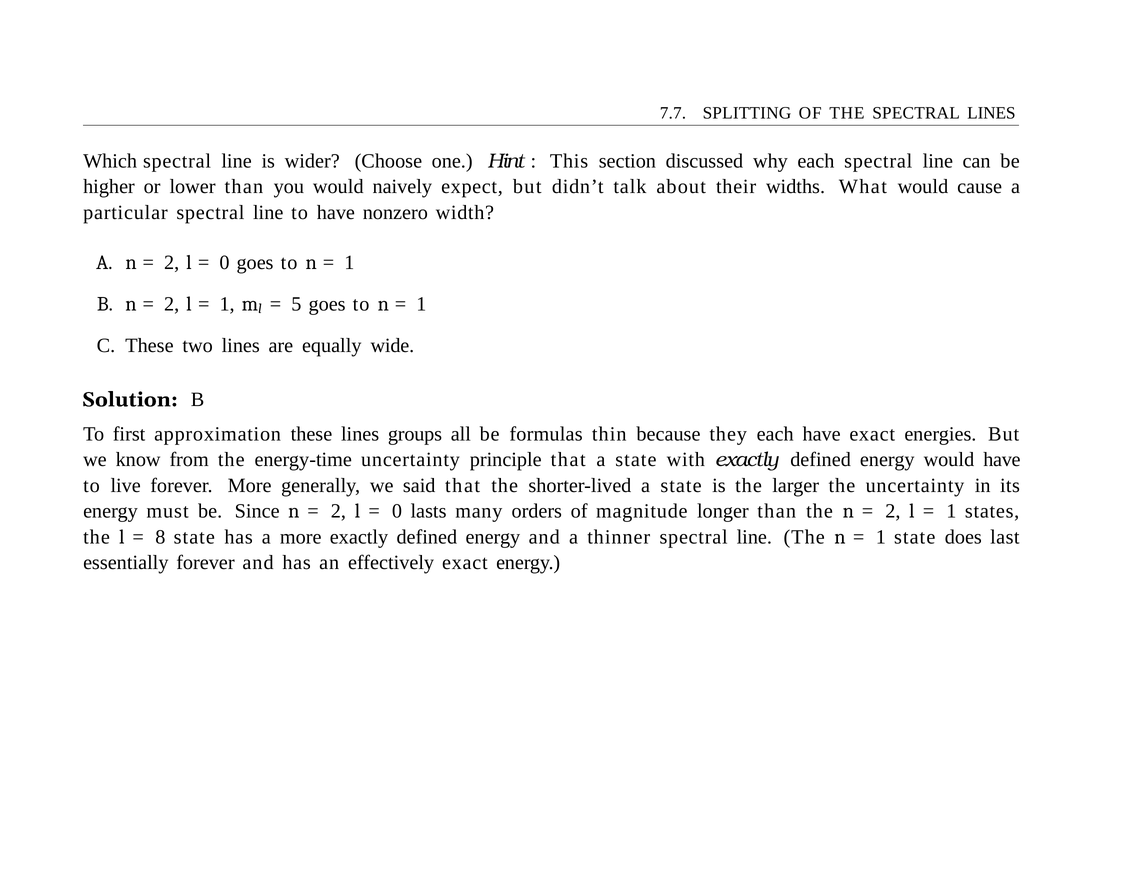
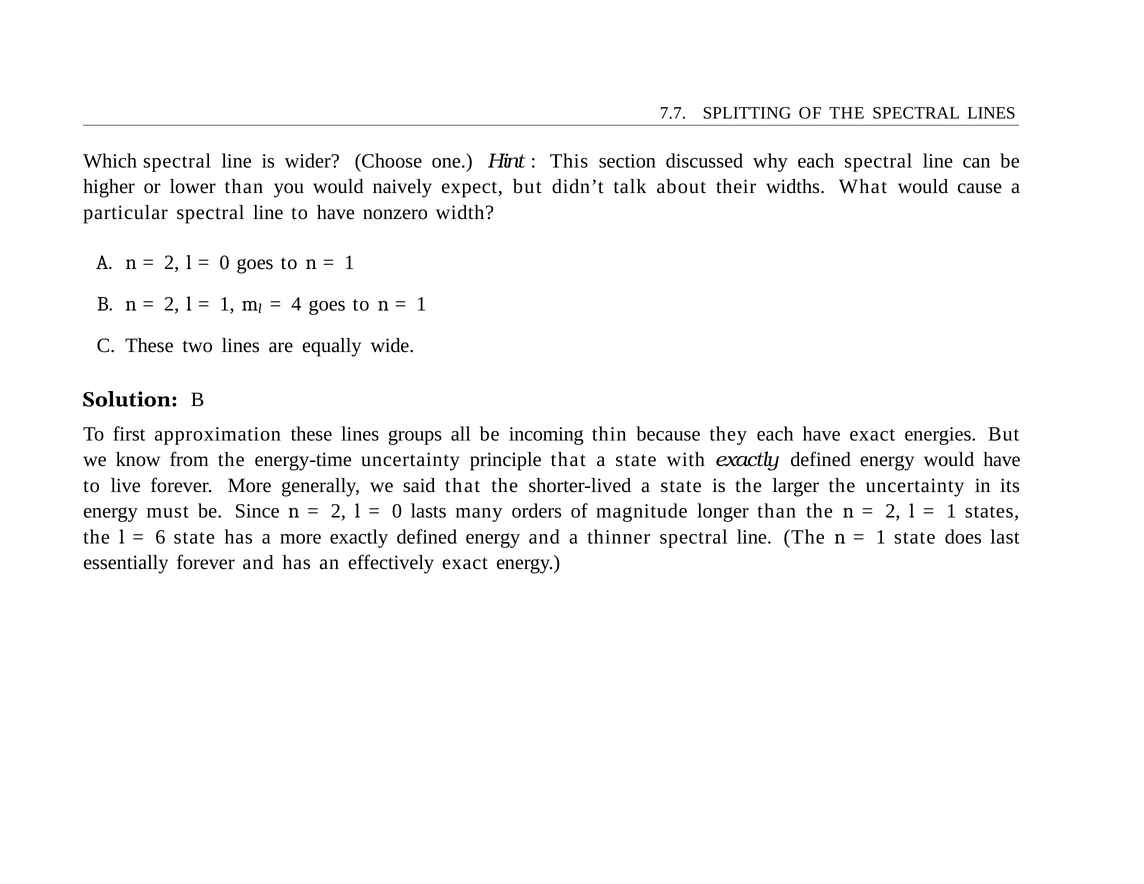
5: 5 -> 4 (296, 304)
formulas: formulas -> incoming (546, 434)
8: 8 -> 6 (160, 537)
